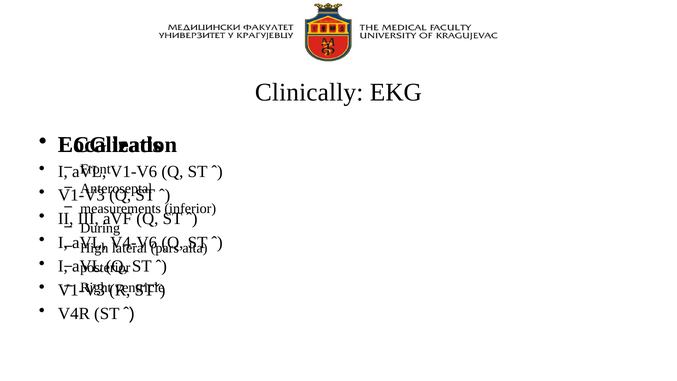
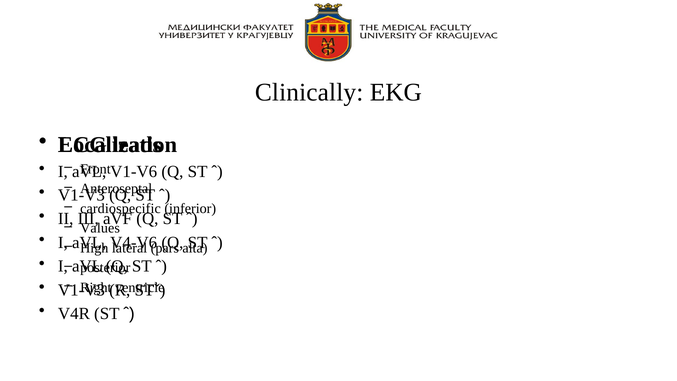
measurements: measurements -> cardiospecific (120, 208)
During: During -> Values (100, 228)
